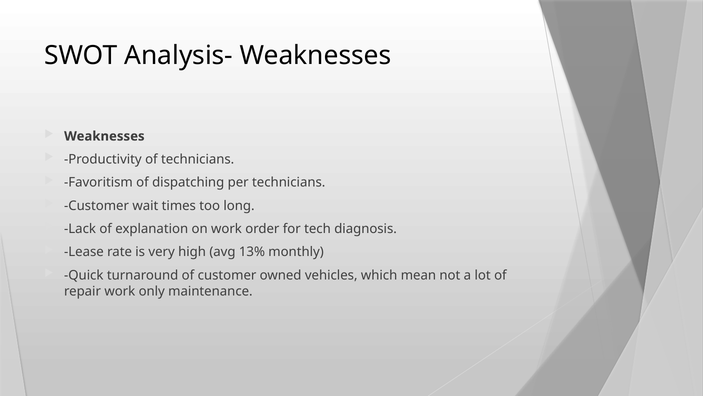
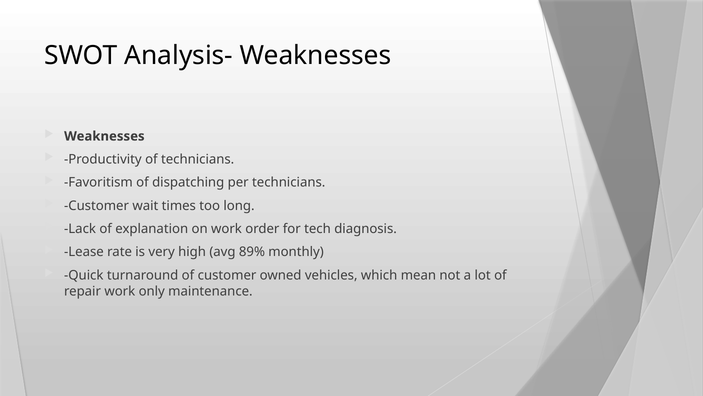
13%: 13% -> 89% (252, 252)
